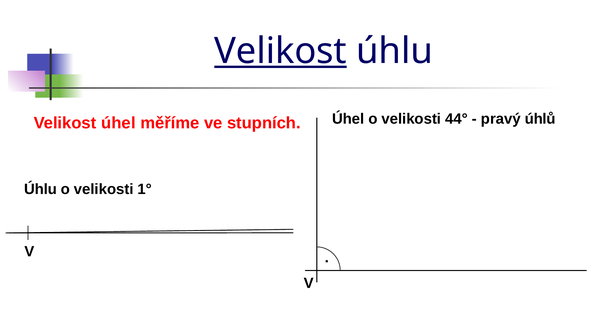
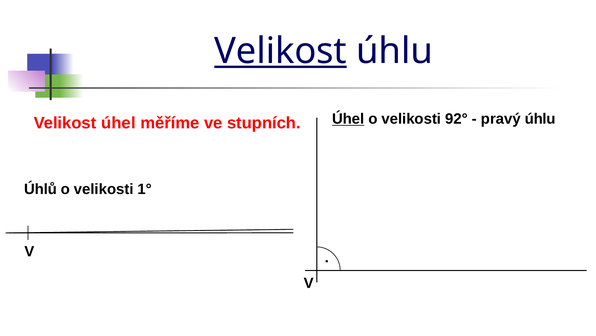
Úhel underline: none -> present (348, 119)
44°: 44° -> 92° (456, 119)
pravý úhlů: úhlů -> úhlu (540, 119)
Úhlu: Úhlu -> Úhlů (41, 189)
